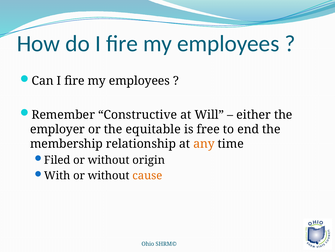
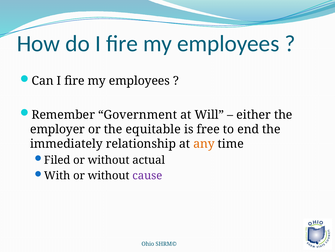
Constructive: Constructive -> Government (138, 115)
membership: membership -> immediately (66, 144)
origin: origin -> actual (149, 160)
cause colour: orange -> purple (147, 175)
